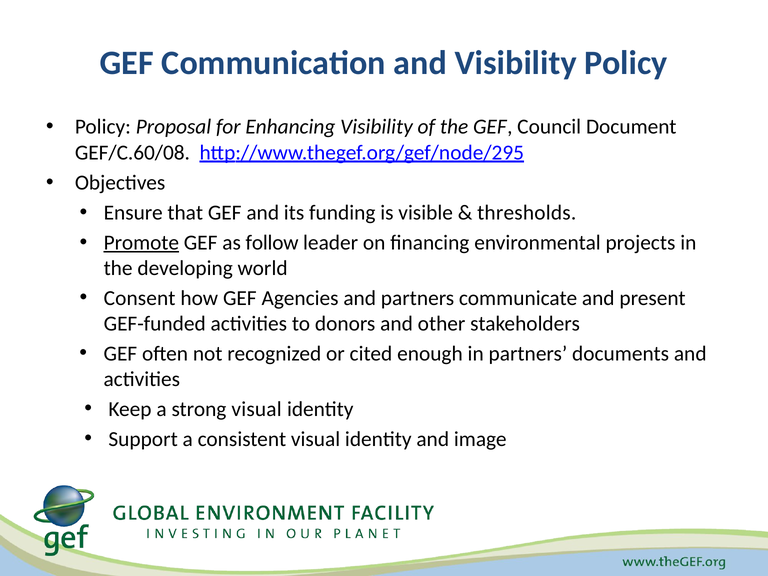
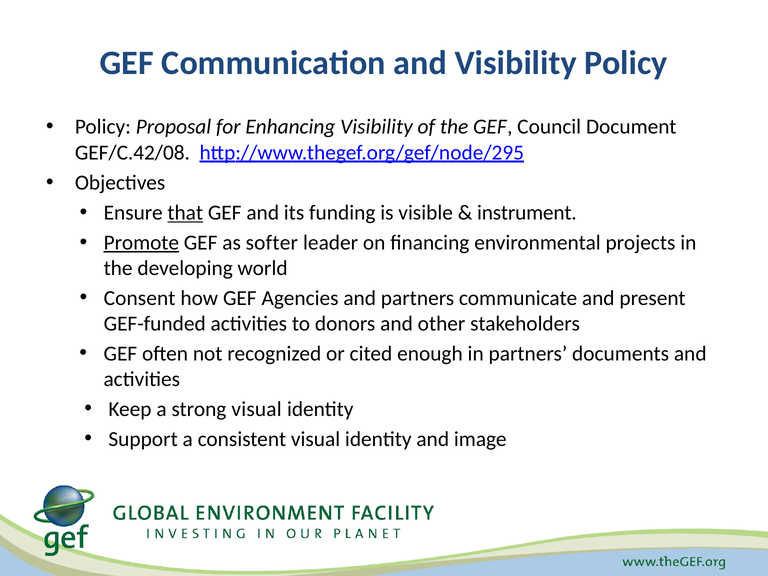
GEF/C.60/08: GEF/C.60/08 -> GEF/C.42/08 (132, 153)
that underline: none -> present (185, 213)
thresholds: thresholds -> instrument (527, 213)
follow: follow -> softer (272, 243)
